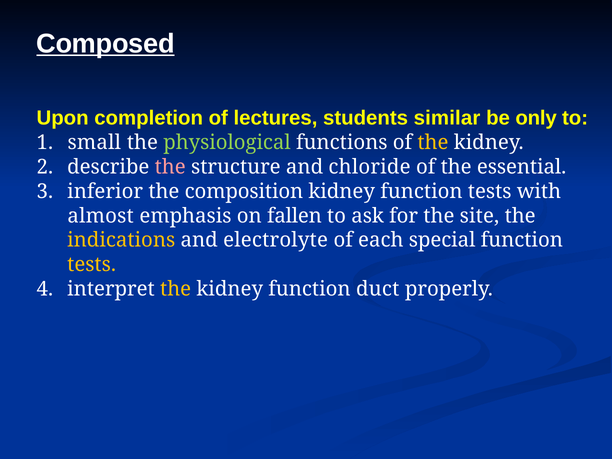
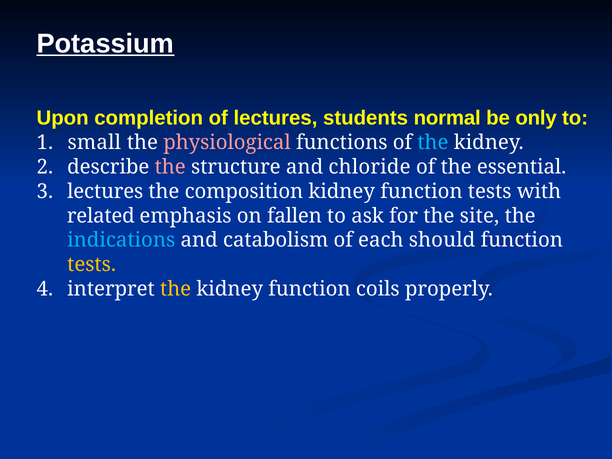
Composed: Composed -> Potassium (105, 44)
similar: similar -> normal (447, 118)
physiological colour: light green -> pink (227, 142)
the colour: yellow -> light blue (433, 142)
inferior: inferior -> lectures (105, 191)
almost: almost -> related (101, 216)
indications colour: yellow -> light blue (121, 240)
electrolyte: electrolyte -> catabolism (276, 240)
special: special -> should (442, 240)
duct: duct -> coils (378, 289)
